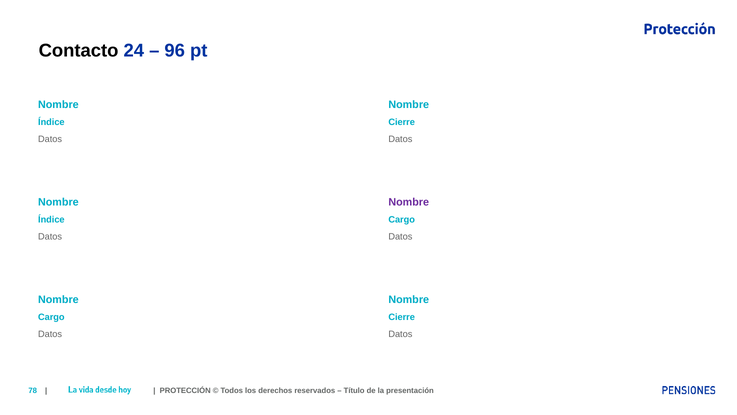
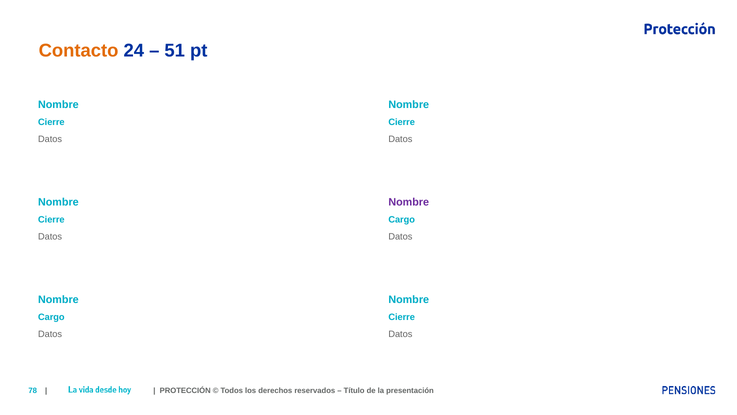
Contacto colour: black -> orange (79, 50)
96: 96 -> 51 (175, 50)
Índice: Índice -> Cierre (51, 122)
Índice: Índice -> Cierre (51, 220)
